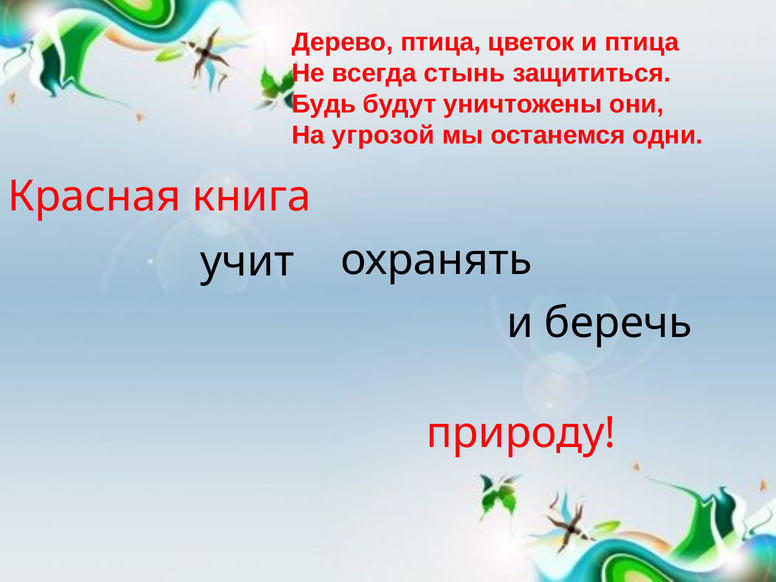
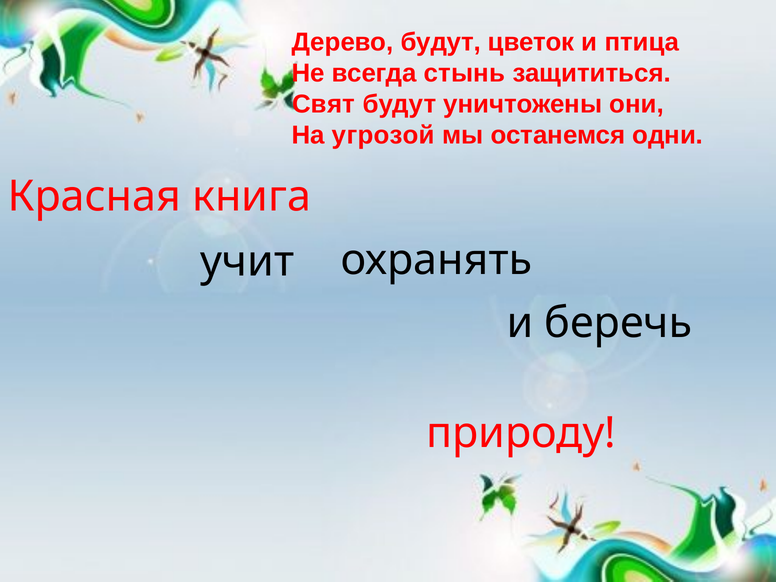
Дерево птица: птица -> будут (441, 42)
Будь: Будь -> Свят (324, 104)
